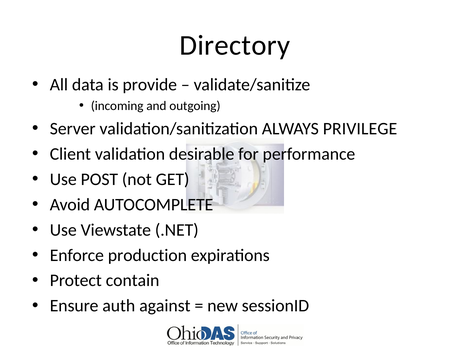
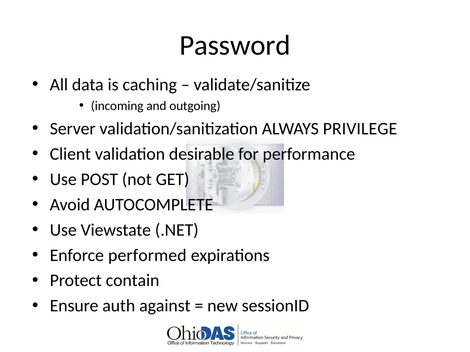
Directory: Directory -> Password (235, 45)
provide: provide -> caching (150, 85)
production: production -> performed (147, 256)
